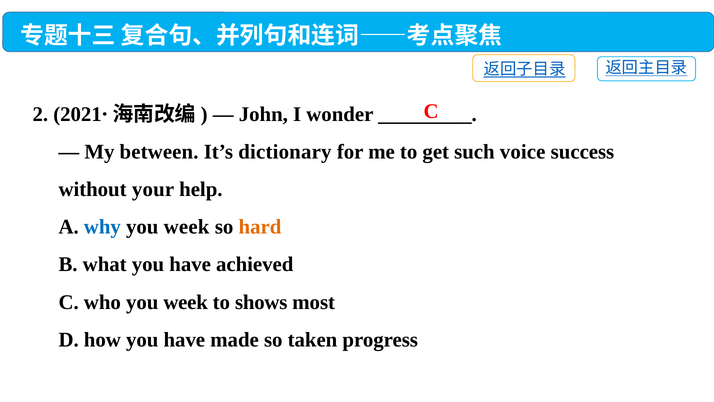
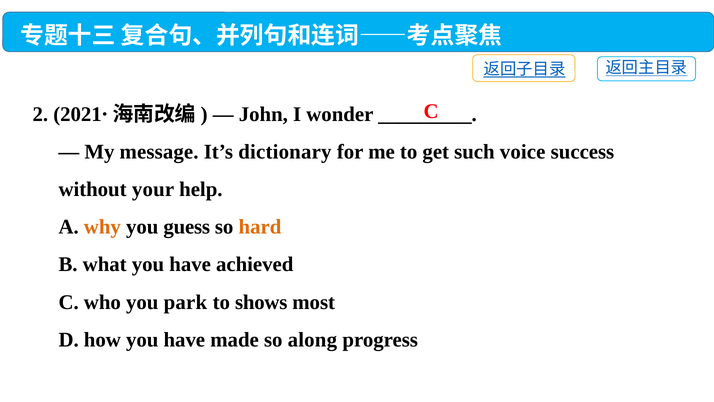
between: between -> message (159, 152)
why colour: blue -> orange (102, 227)
week: week -> guess (187, 227)
who you week: week -> park (185, 302)
taken: taken -> along (312, 339)
